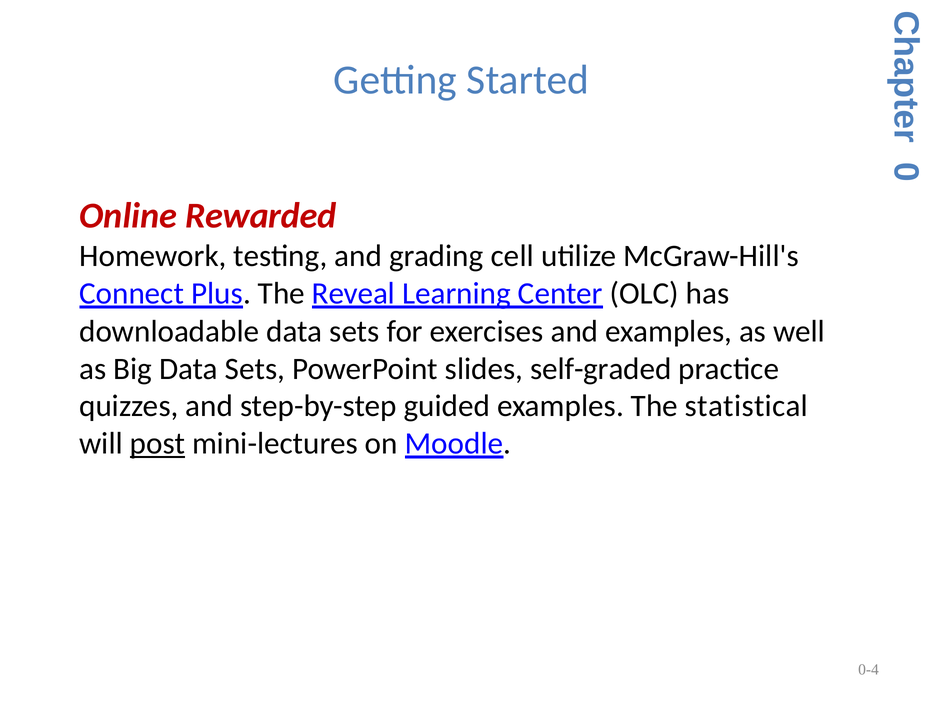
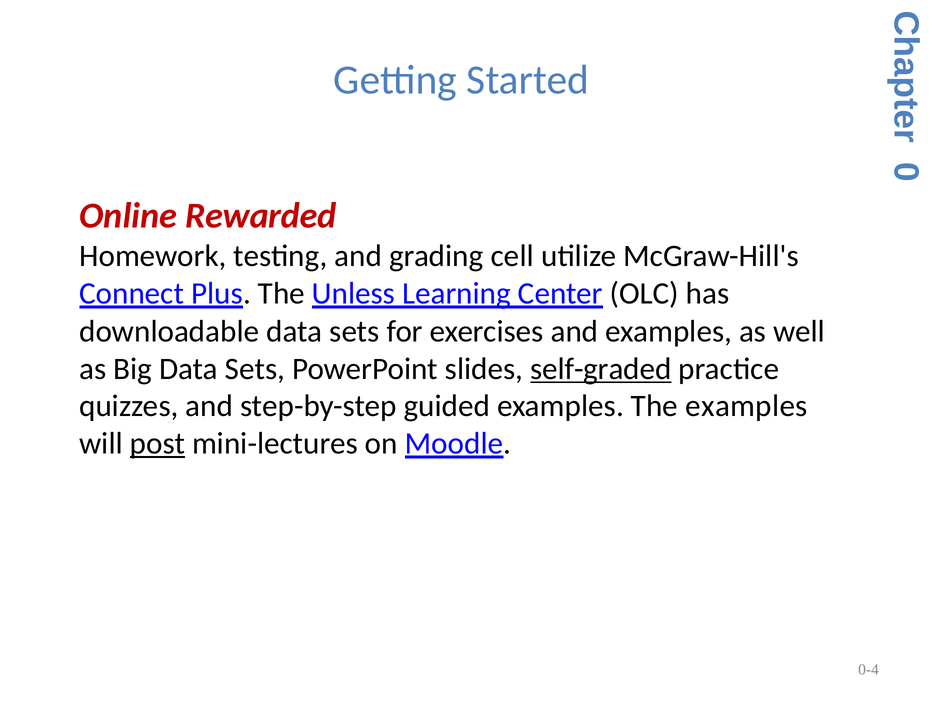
Reveal: Reveal -> Unless (353, 294)
self-graded underline: none -> present (601, 369)
The statistical: statistical -> examples (747, 406)
